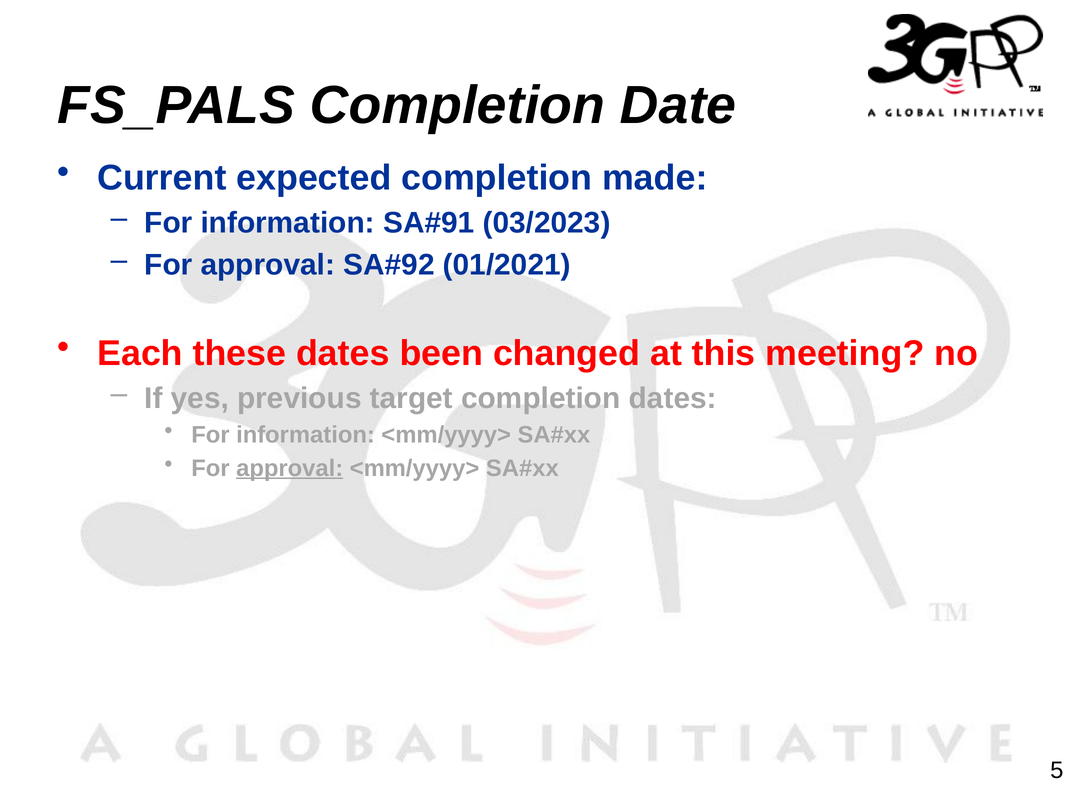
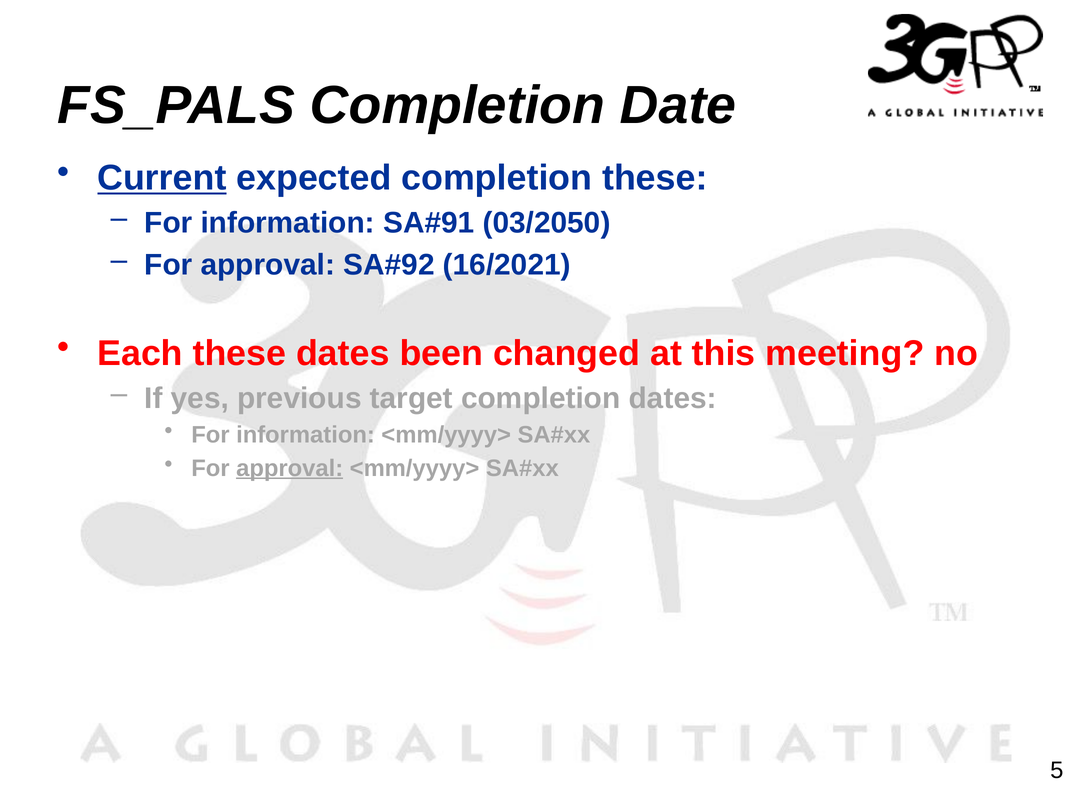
Current underline: none -> present (162, 178)
completion made: made -> these (655, 178)
03/2023: 03/2023 -> 03/2050 (547, 223)
01/2021: 01/2021 -> 16/2021 (507, 265)
